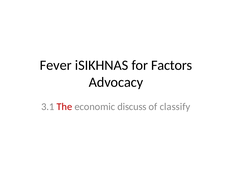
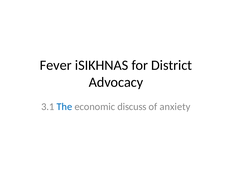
Factors: Factors -> District (172, 65)
The colour: red -> blue (64, 107)
classify: classify -> anxiety (175, 107)
